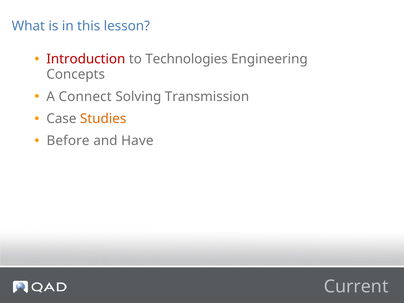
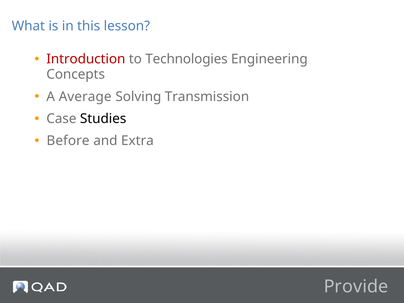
Connect: Connect -> Average (85, 97)
Studies colour: orange -> black (103, 119)
Have: Have -> Extra (137, 141)
Current: Current -> Provide (356, 286)
